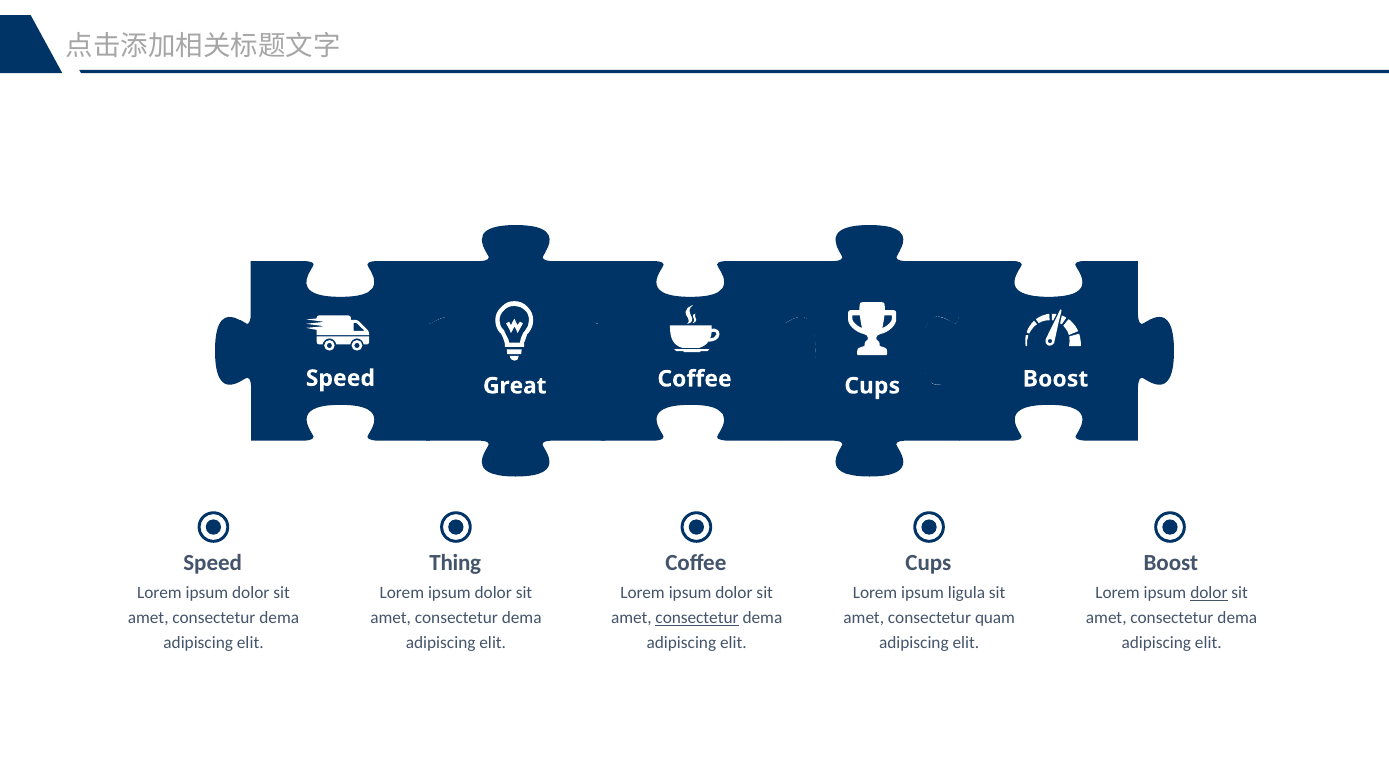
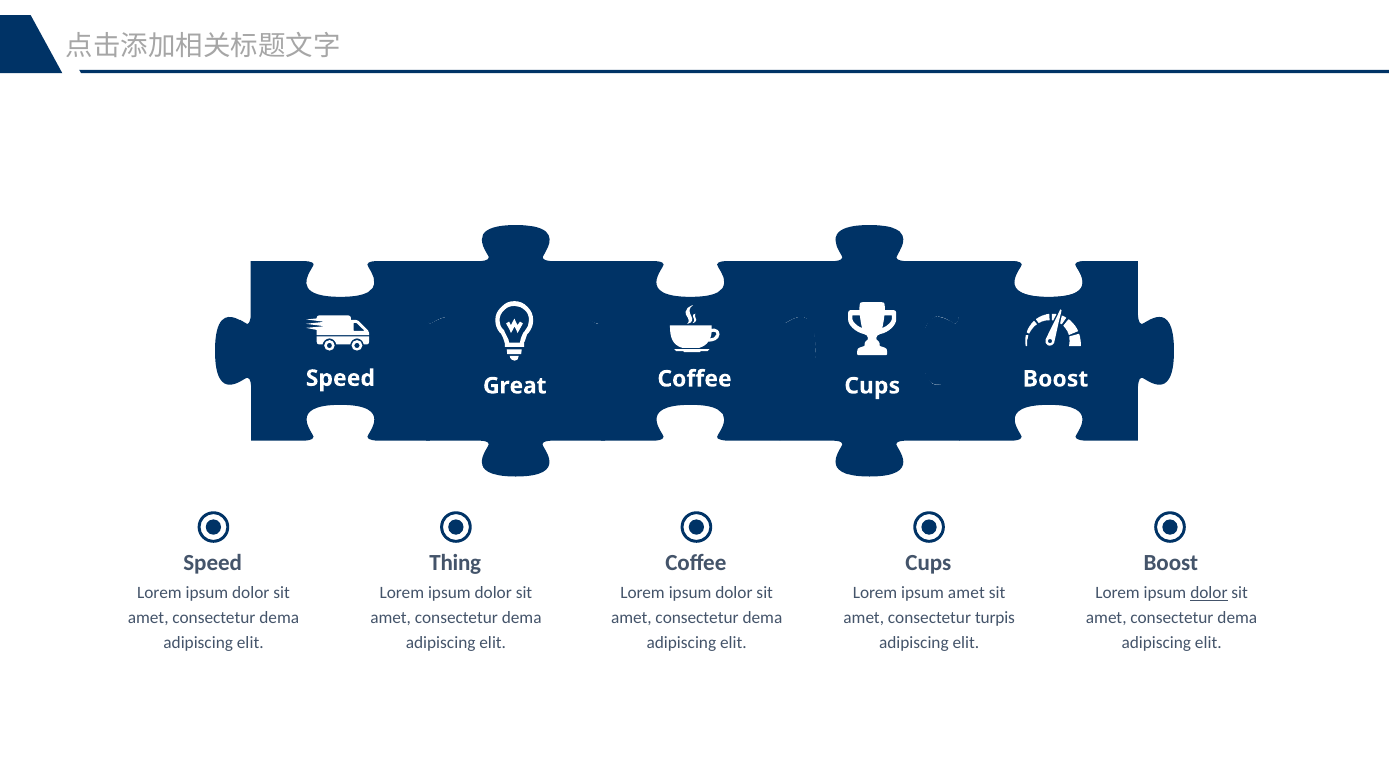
ipsum ligula: ligula -> amet (966, 593)
consectetur underline: present -> none (697, 618)
quam: quam -> turpis (995, 618)
